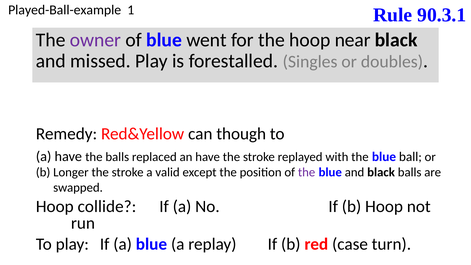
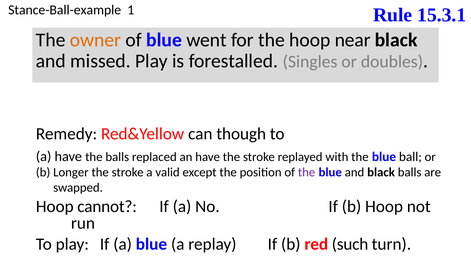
Played-Ball-example: Played-Ball-example -> Stance-Ball-example (65, 10)
90.3.1: 90.3.1 -> 15.3.1 (442, 15)
owner colour: purple -> orange (95, 40)
collide: collide -> cannot (107, 206)
case: case -> such (350, 244)
